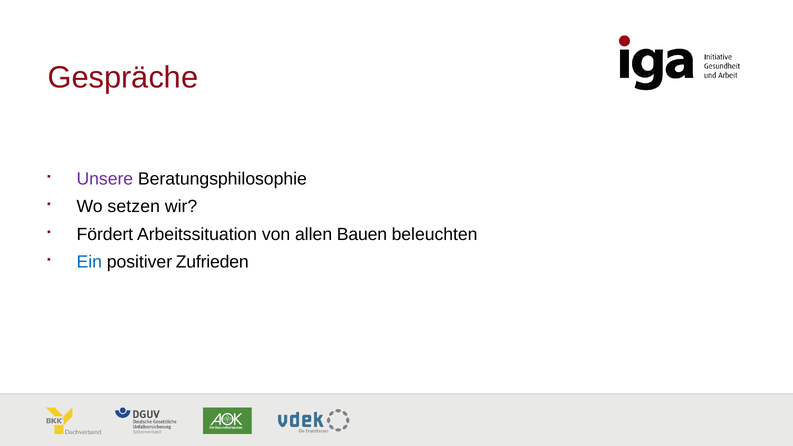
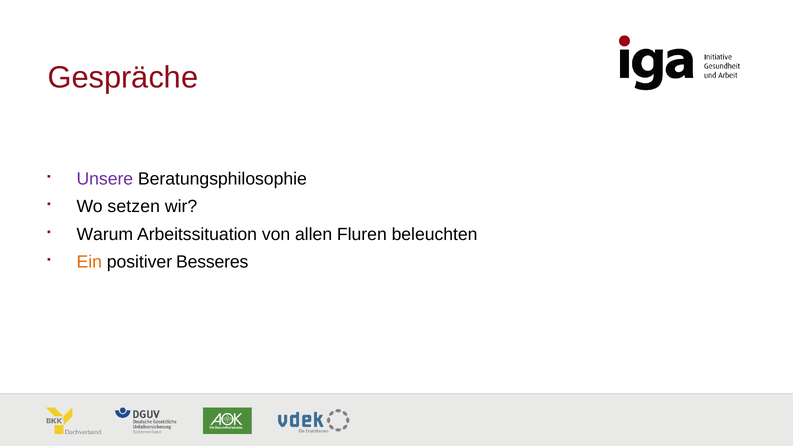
Fördert: Fördert -> Warum (105, 234)
Bauen: Bauen -> Fluren (362, 234)
Ein colour: blue -> orange (89, 262)
Zufrieden: Zufrieden -> Besseres (212, 262)
